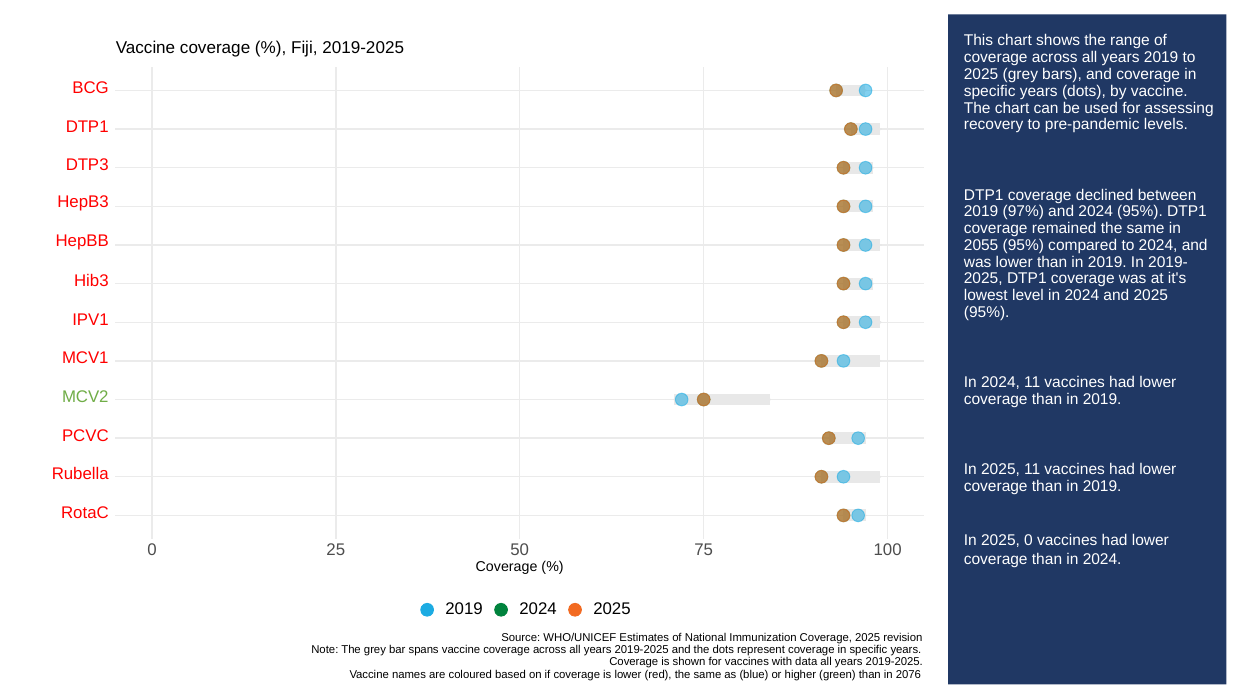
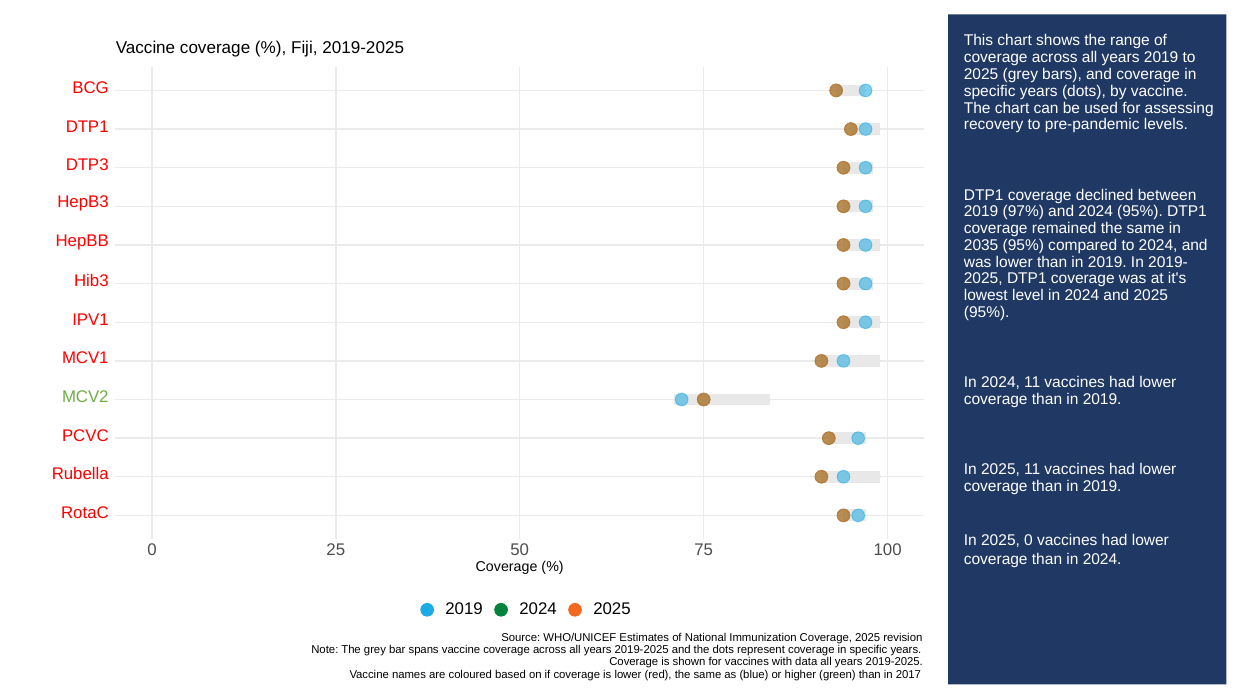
2055: 2055 -> 2035 (981, 245)
2076: 2076 -> 2017 (908, 674)
